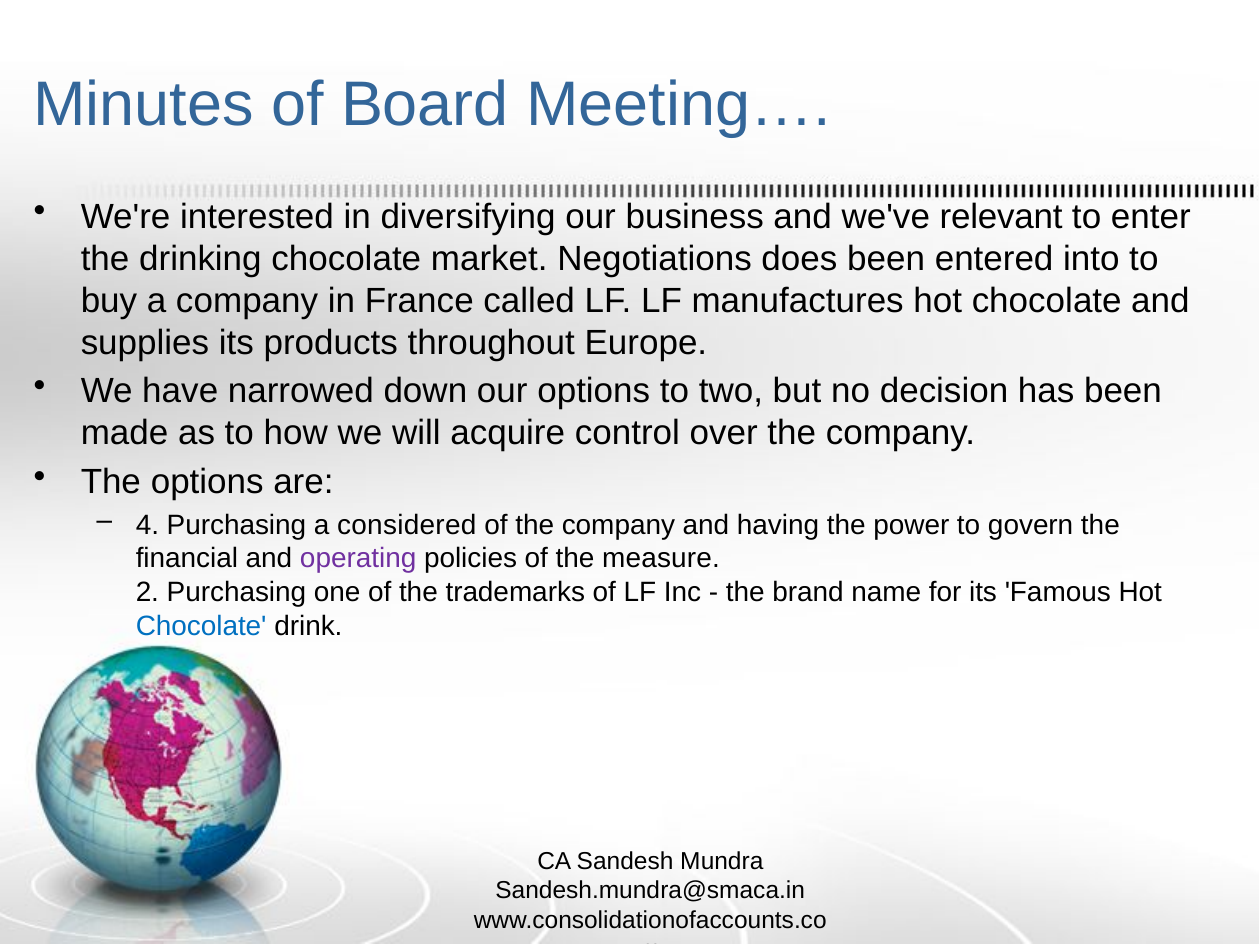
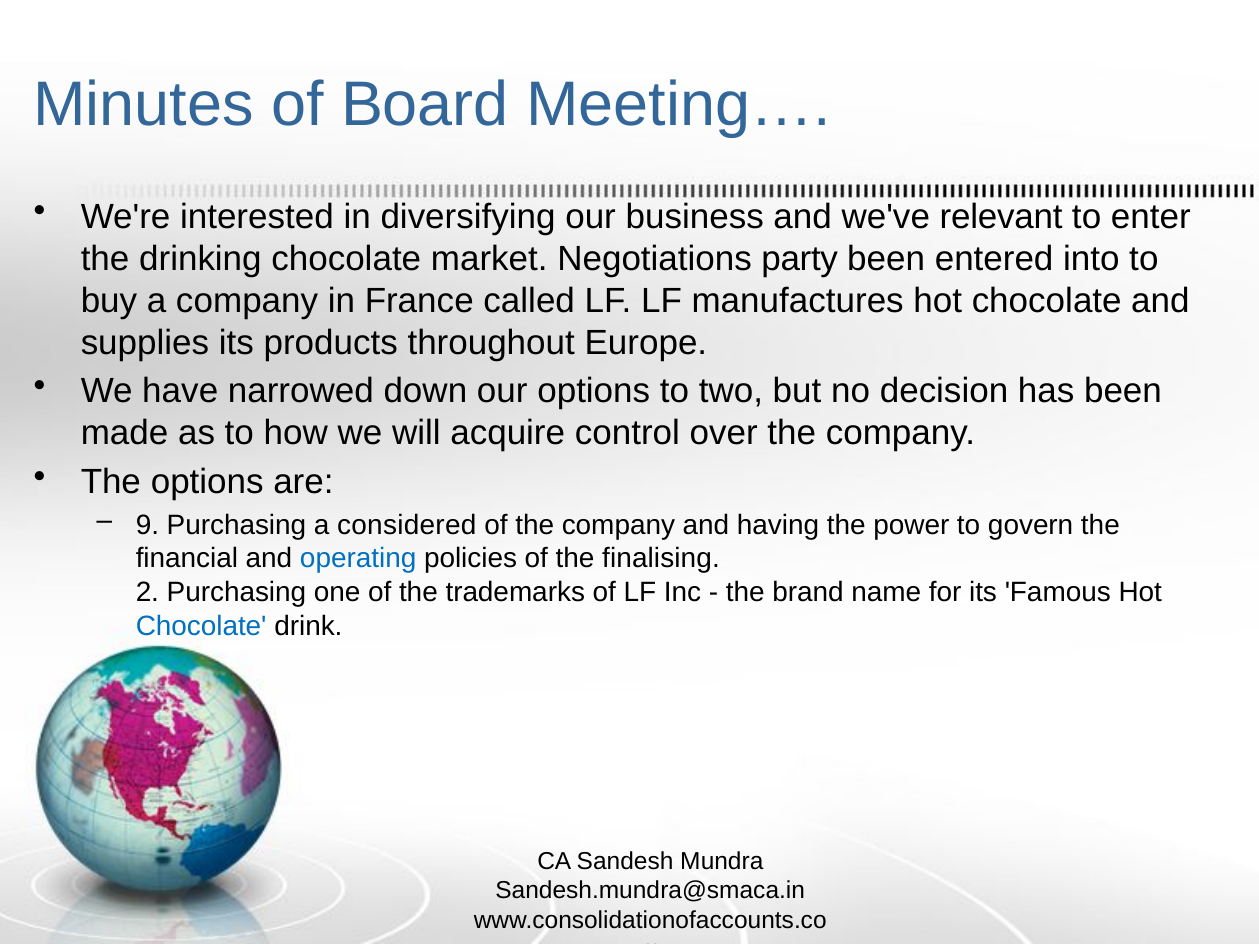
does: does -> party (800, 259)
4: 4 -> 9 (147, 525)
operating colour: purple -> blue (358, 559)
measure: measure -> finalising (661, 559)
